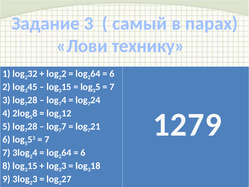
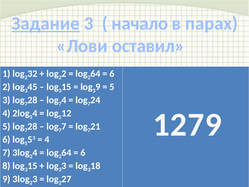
Задание underline: none -> present (46, 23)
самый: самый -> начало (140, 23)
технику: технику -> оставил (148, 46)
3 5: 5 -> 9 (98, 87)
7: 7 -> 5 (112, 87)
5 8: 8 -> 4 (35, 113)
7: 7 -> 4 (47, 139)
